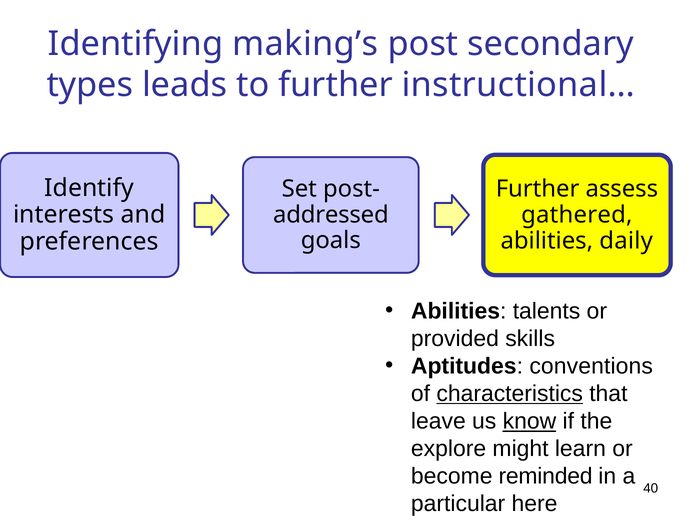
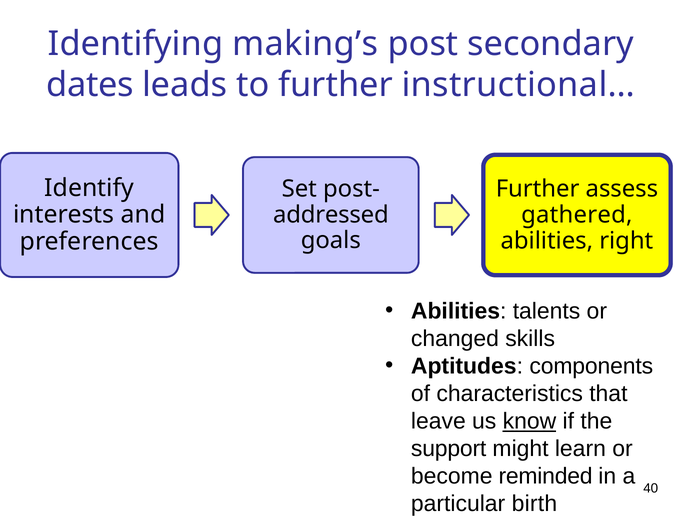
types: types -> dates (90, 85)
daily: daily -> right (626, 241)
provided: provided -> changed (455, 339)
conventions: conventions -> components (591, 366)
characteristics underline: present -> none (510, 394)
explore: explore -> support (449, 449)
here: here -> birth (534, 504)
